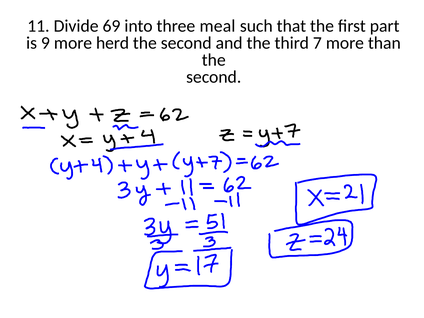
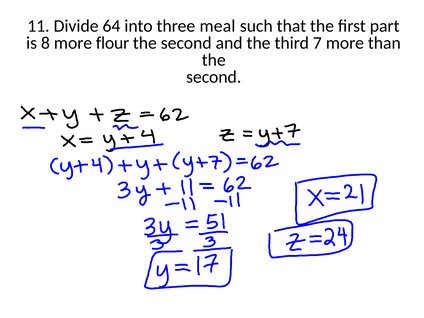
69: 69 -> 64 (111, 26)
9: 9 -> 8 (45, 43)
herd: herd -> flour (113, 43)
